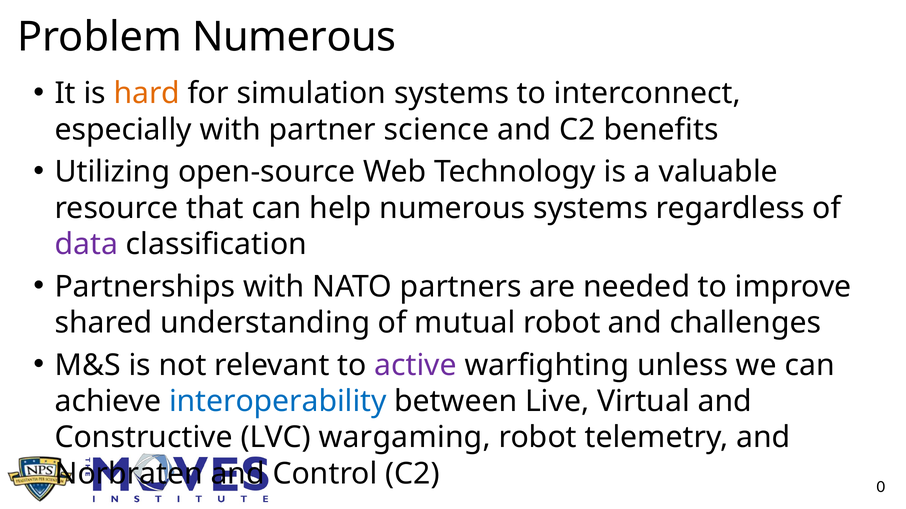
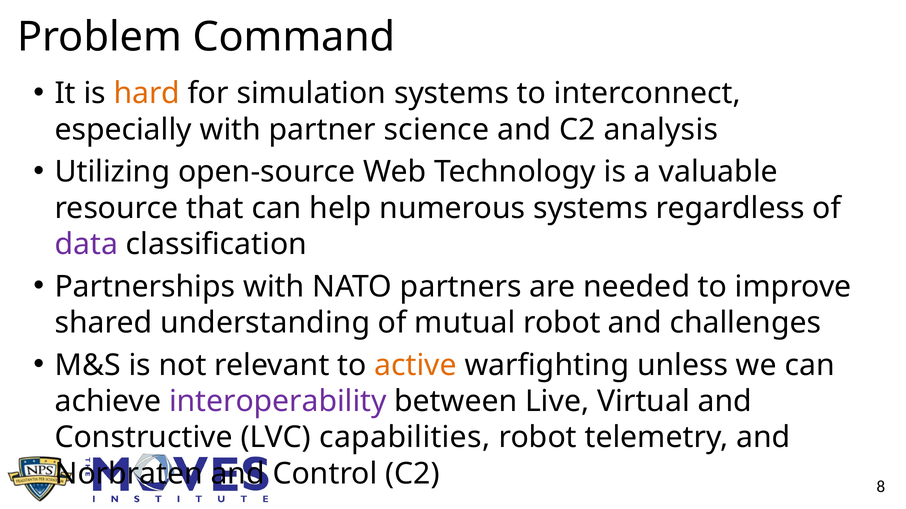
Problem Numerous: Numerous -> Command (294, 37)
benefits: benefits -> analysis (661, 130)
active colour: purple -> orange (416, 365)
interoperability colour: blue -> purple (278, 402)
wargaming: wargaming -> capabilities (405, 438)
0: 0 -> 8 (881, 487)
